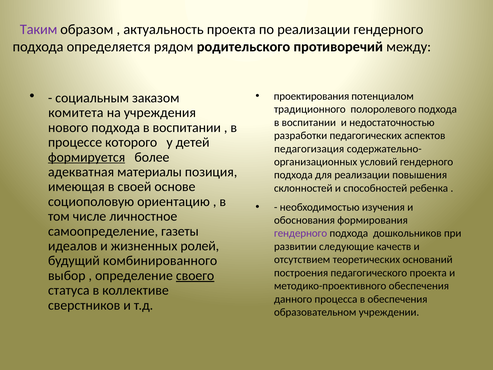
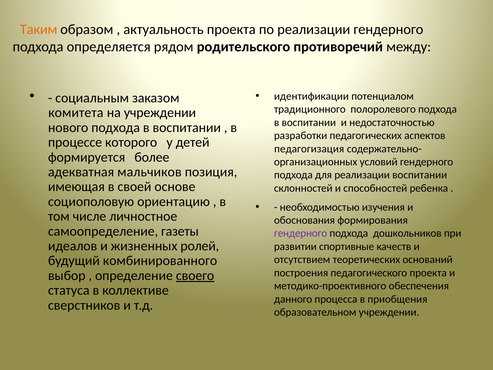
Таким colour: purple -> orange (39, 29)
проектирования: проектирования -> идентификации (311, 96)
на учреждения: учреждения -> учреждении (160, 113)
формируется underline: present -> none (87, 157)
материалы: материалы -> мальчиков (149, 172)
реализации повышения: повышения -> воспитании (420, 175)
следующие: следующие -> спортивные (347, 246)
в обеспечения: обеспечения -> приобщения (397, 299)
